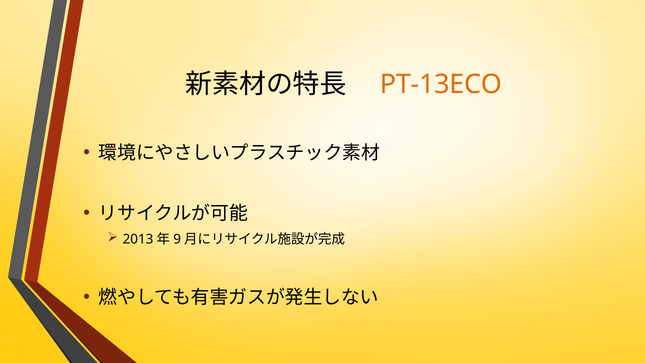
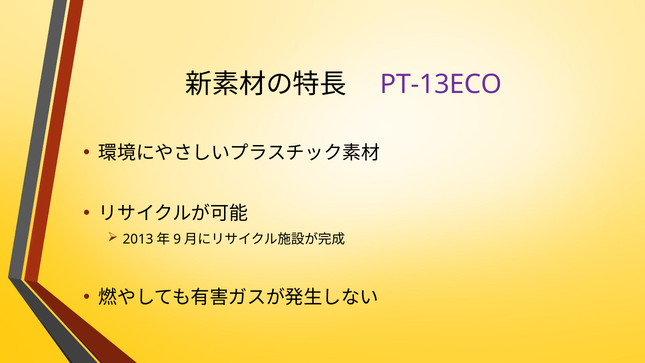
PT-13ECO colour: orange -> purple (441, 85)
